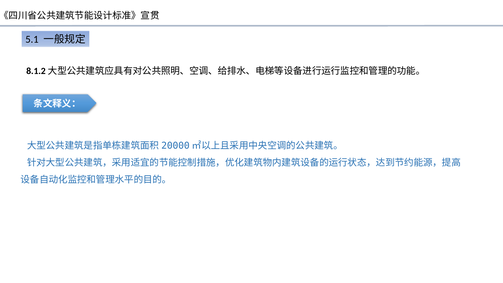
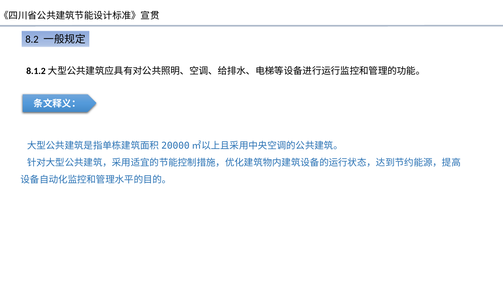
5.1: 5.1 -> 8.2 (32, 39)
